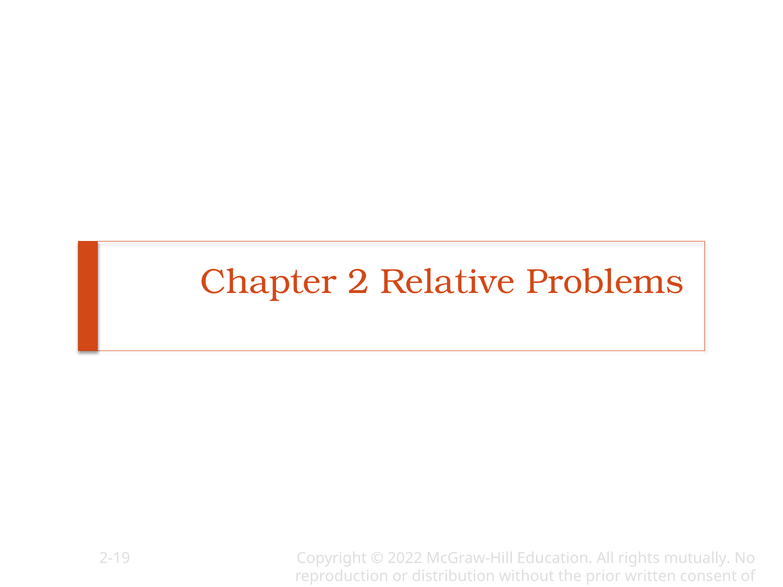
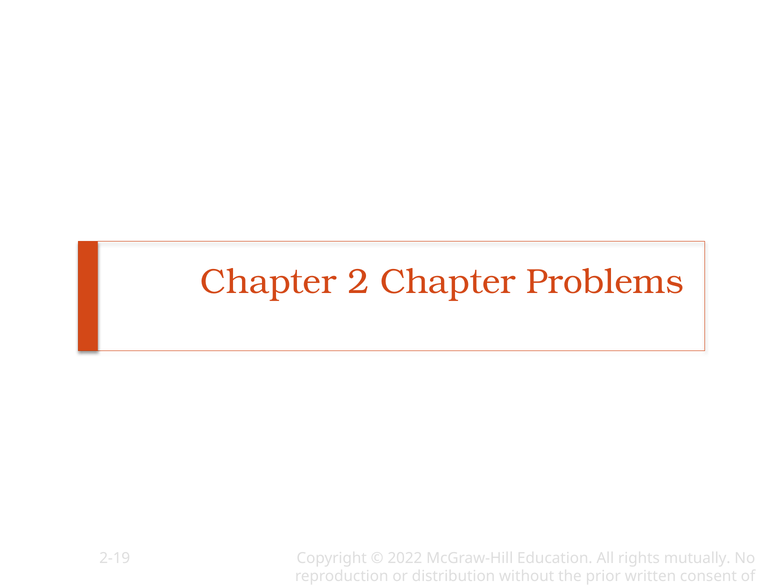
2 Relative: Relative -> Chapter (448, 282)
